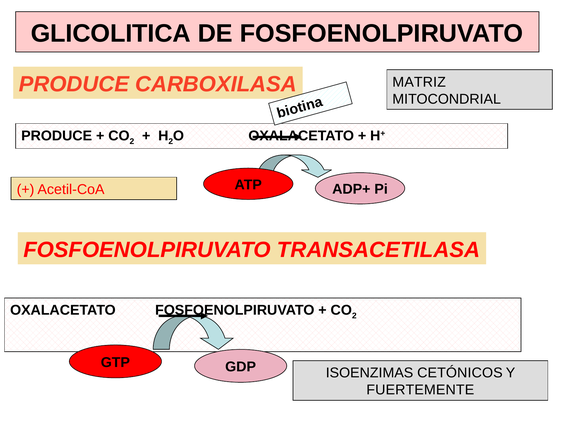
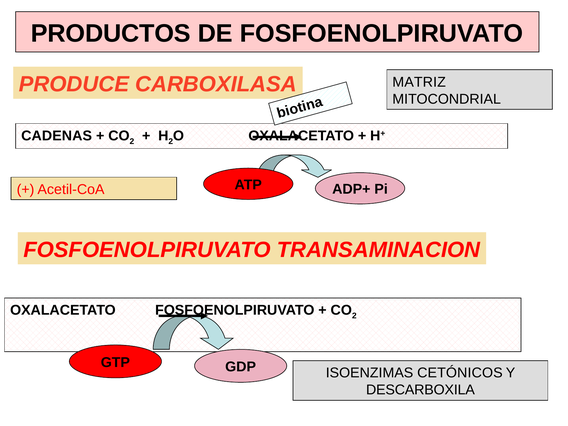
GLICOLITICA: GLICOLITICA -> PRODUCTOS (111, 34)
PRODUCE: PRODUCE -> CADENAS (57, 136)
TRANSACETILASA: TRANSACETILASA -> TRANSAMINACION (379, 250)
FUERTEMENTE: FUERTEMENTE -> DESCARBOXILA (420, 390)
